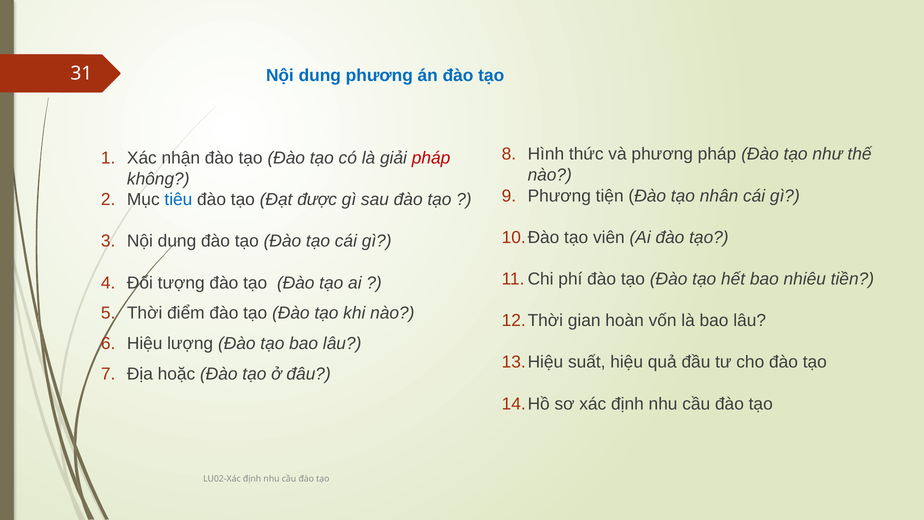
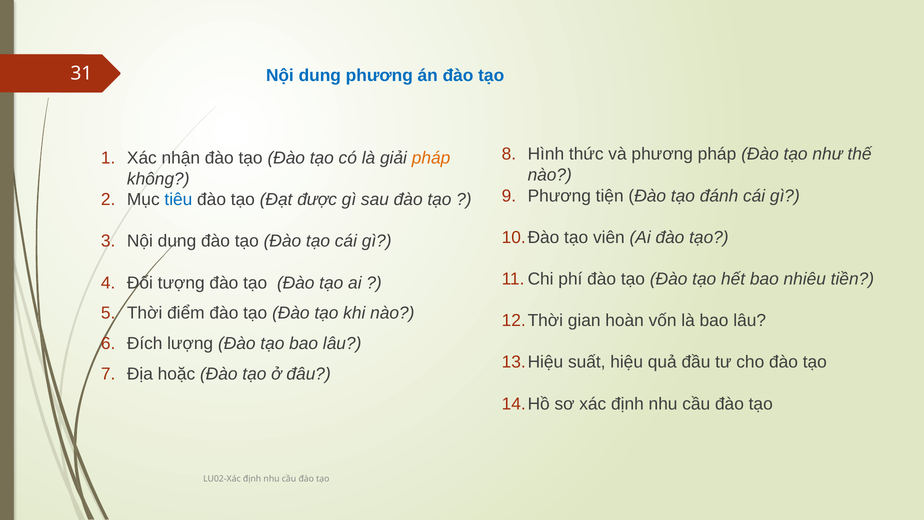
pháp colour: red -> orange (431, 158)
nhân: nhân -> đánh (719, 196)
Hiệu: Hiệu -> Đích (145, 344)
